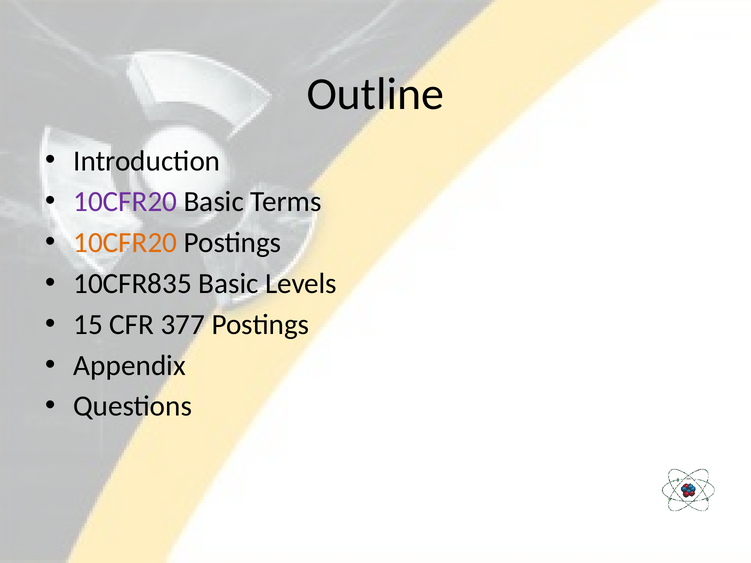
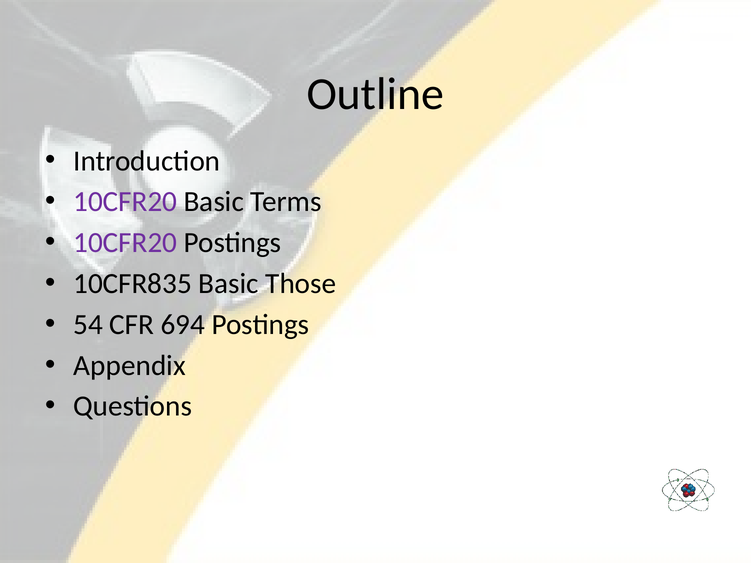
10CFR20 colour: orange -> purple (125, 243)
Levels: Levels -> Those (301, 284)
15: 15 -> 54 (88, 325)
377: 377 -> 694 (183, 325)
